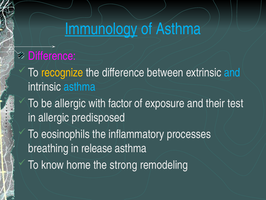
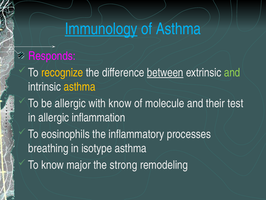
Difference: Difference -> Responds (52, 56)
between underline: none -> present (165, 72)
and colour: light blue -> light green (232, 72)
asthma colour: light blue -> yellow (80, 87)
with factor: factor -> know (120, 103)
exposure: exposure -> molecule (165, 103)
predisposed: predisposed -> inflammation (98, 117)
release: release -> isotype (97, 148)
home: home -> major (79, 165)
